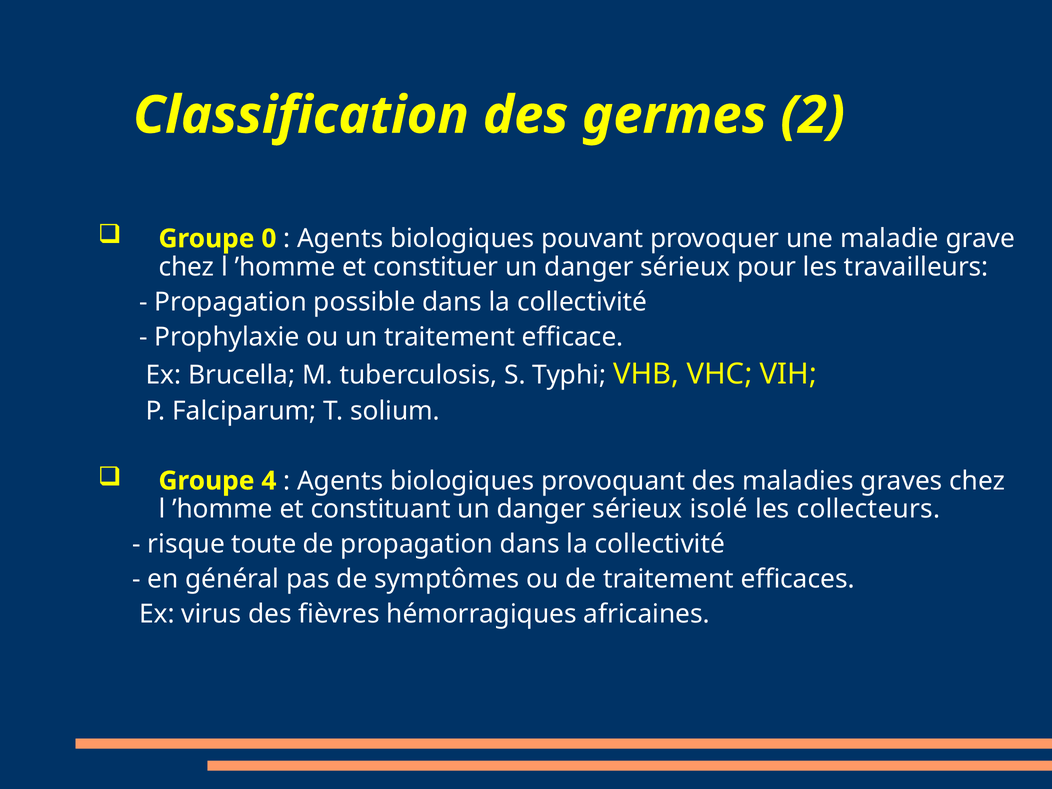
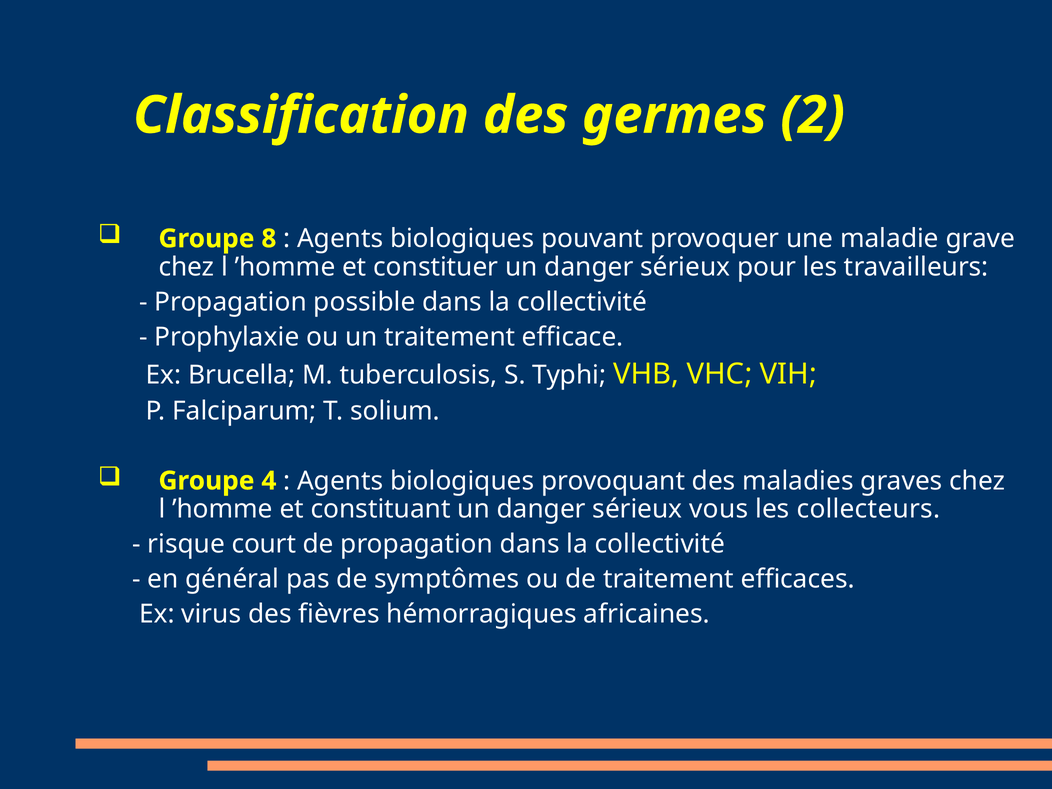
0: 0 -> 8 (269, 239)
isolé: isolé -> vous (719, 509)
toute: toute -> court (264, 544)
